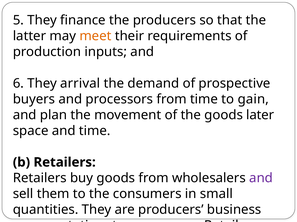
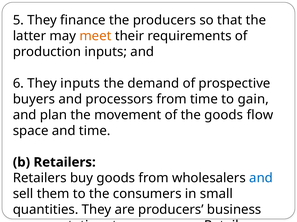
They arrival: arrival -> inputs (80, 84)
later: later -> flow (260, 115)
and colour: purple -> blue (261, 179)
